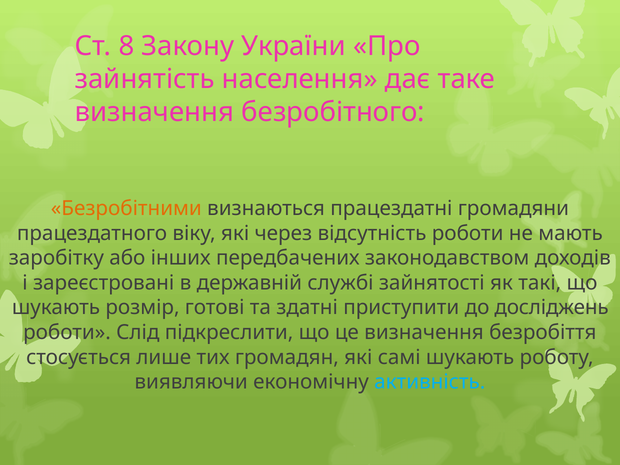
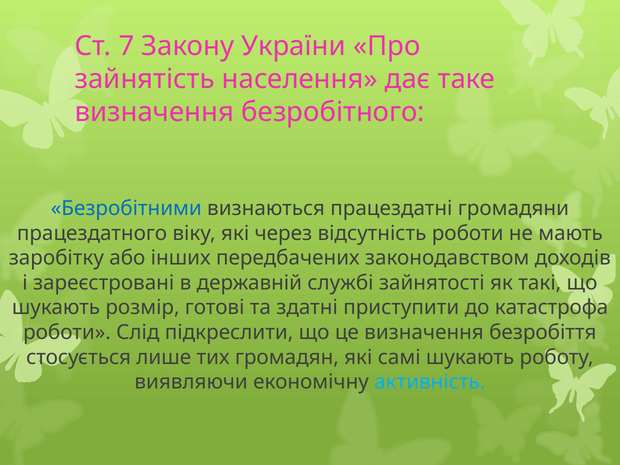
8: 8 -> 7 (126, 46)
Безробітними colour: orange -> blue (126, 208)
досліджень: досліджень -> катастрофа (552, 308)
